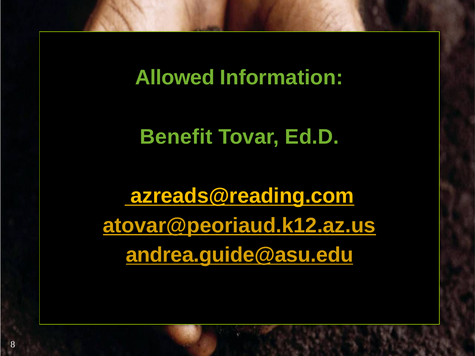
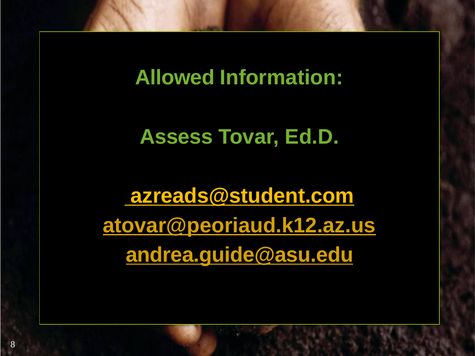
Benefit: Benefit -> Assess (176, 137)
azreads@reading.com: azreads@reading.com -> azreads@student.com (242, 196)
